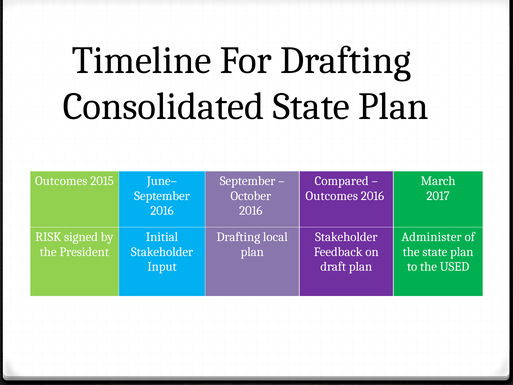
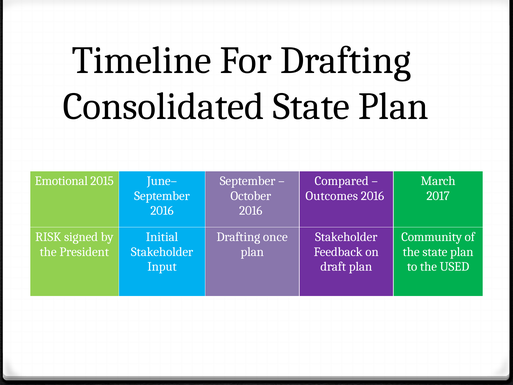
Outcomes: Outcomes -> Emotional (61, 181)
local: local -> once (275, 237)
Administer: Administer -> Community (432, 237)
